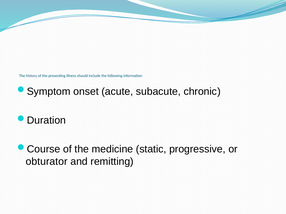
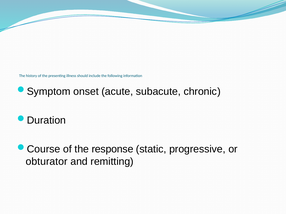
medicine: medicine -> response (112, 150)
